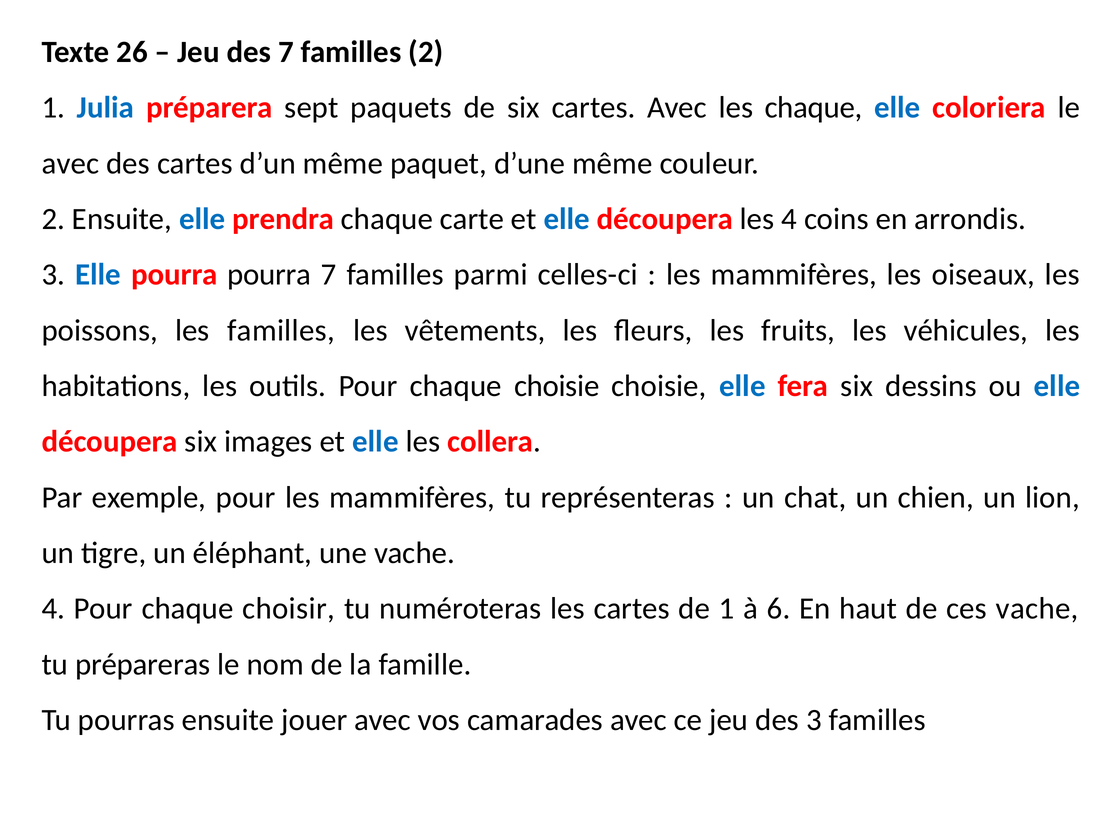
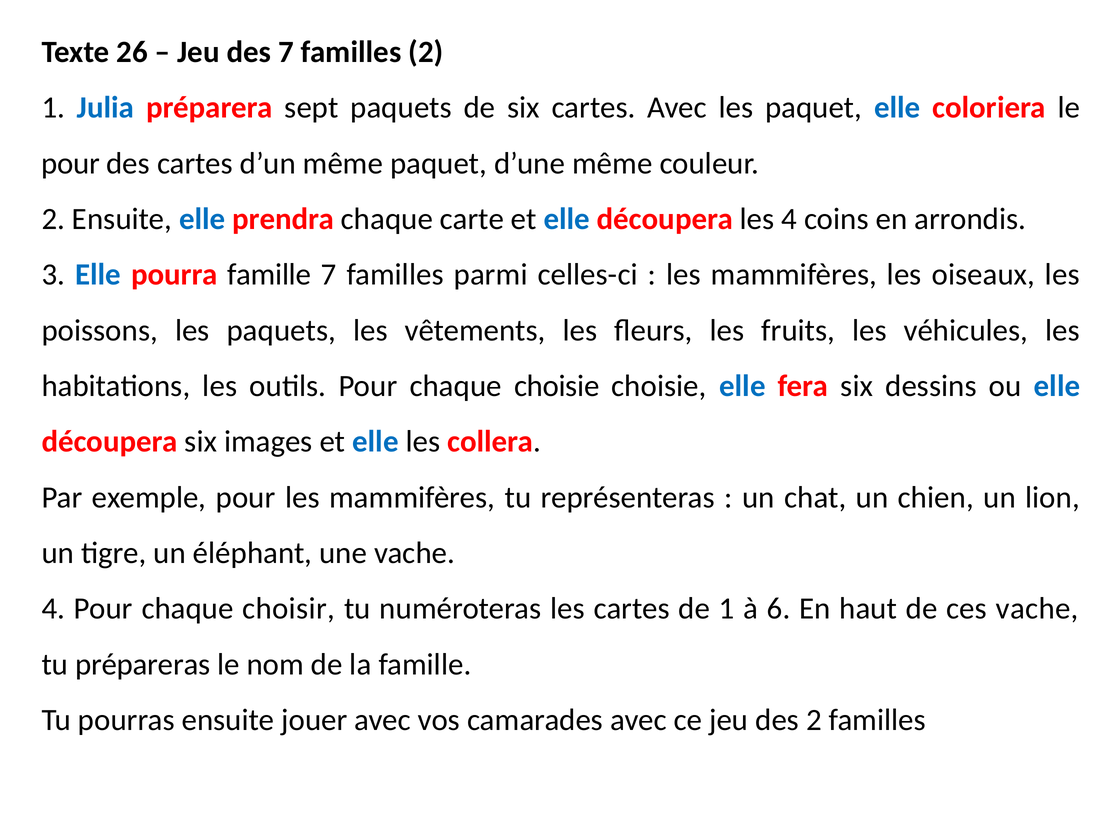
les chaque: chaque -> paquet (814, 108)
avec: avec -> pour (71, 163)
pourra pourra: pourra -> famille (269, 275)
les familles: familles -> paquets (281, 330)
des 3: 3 -> 2 (814, 720)
